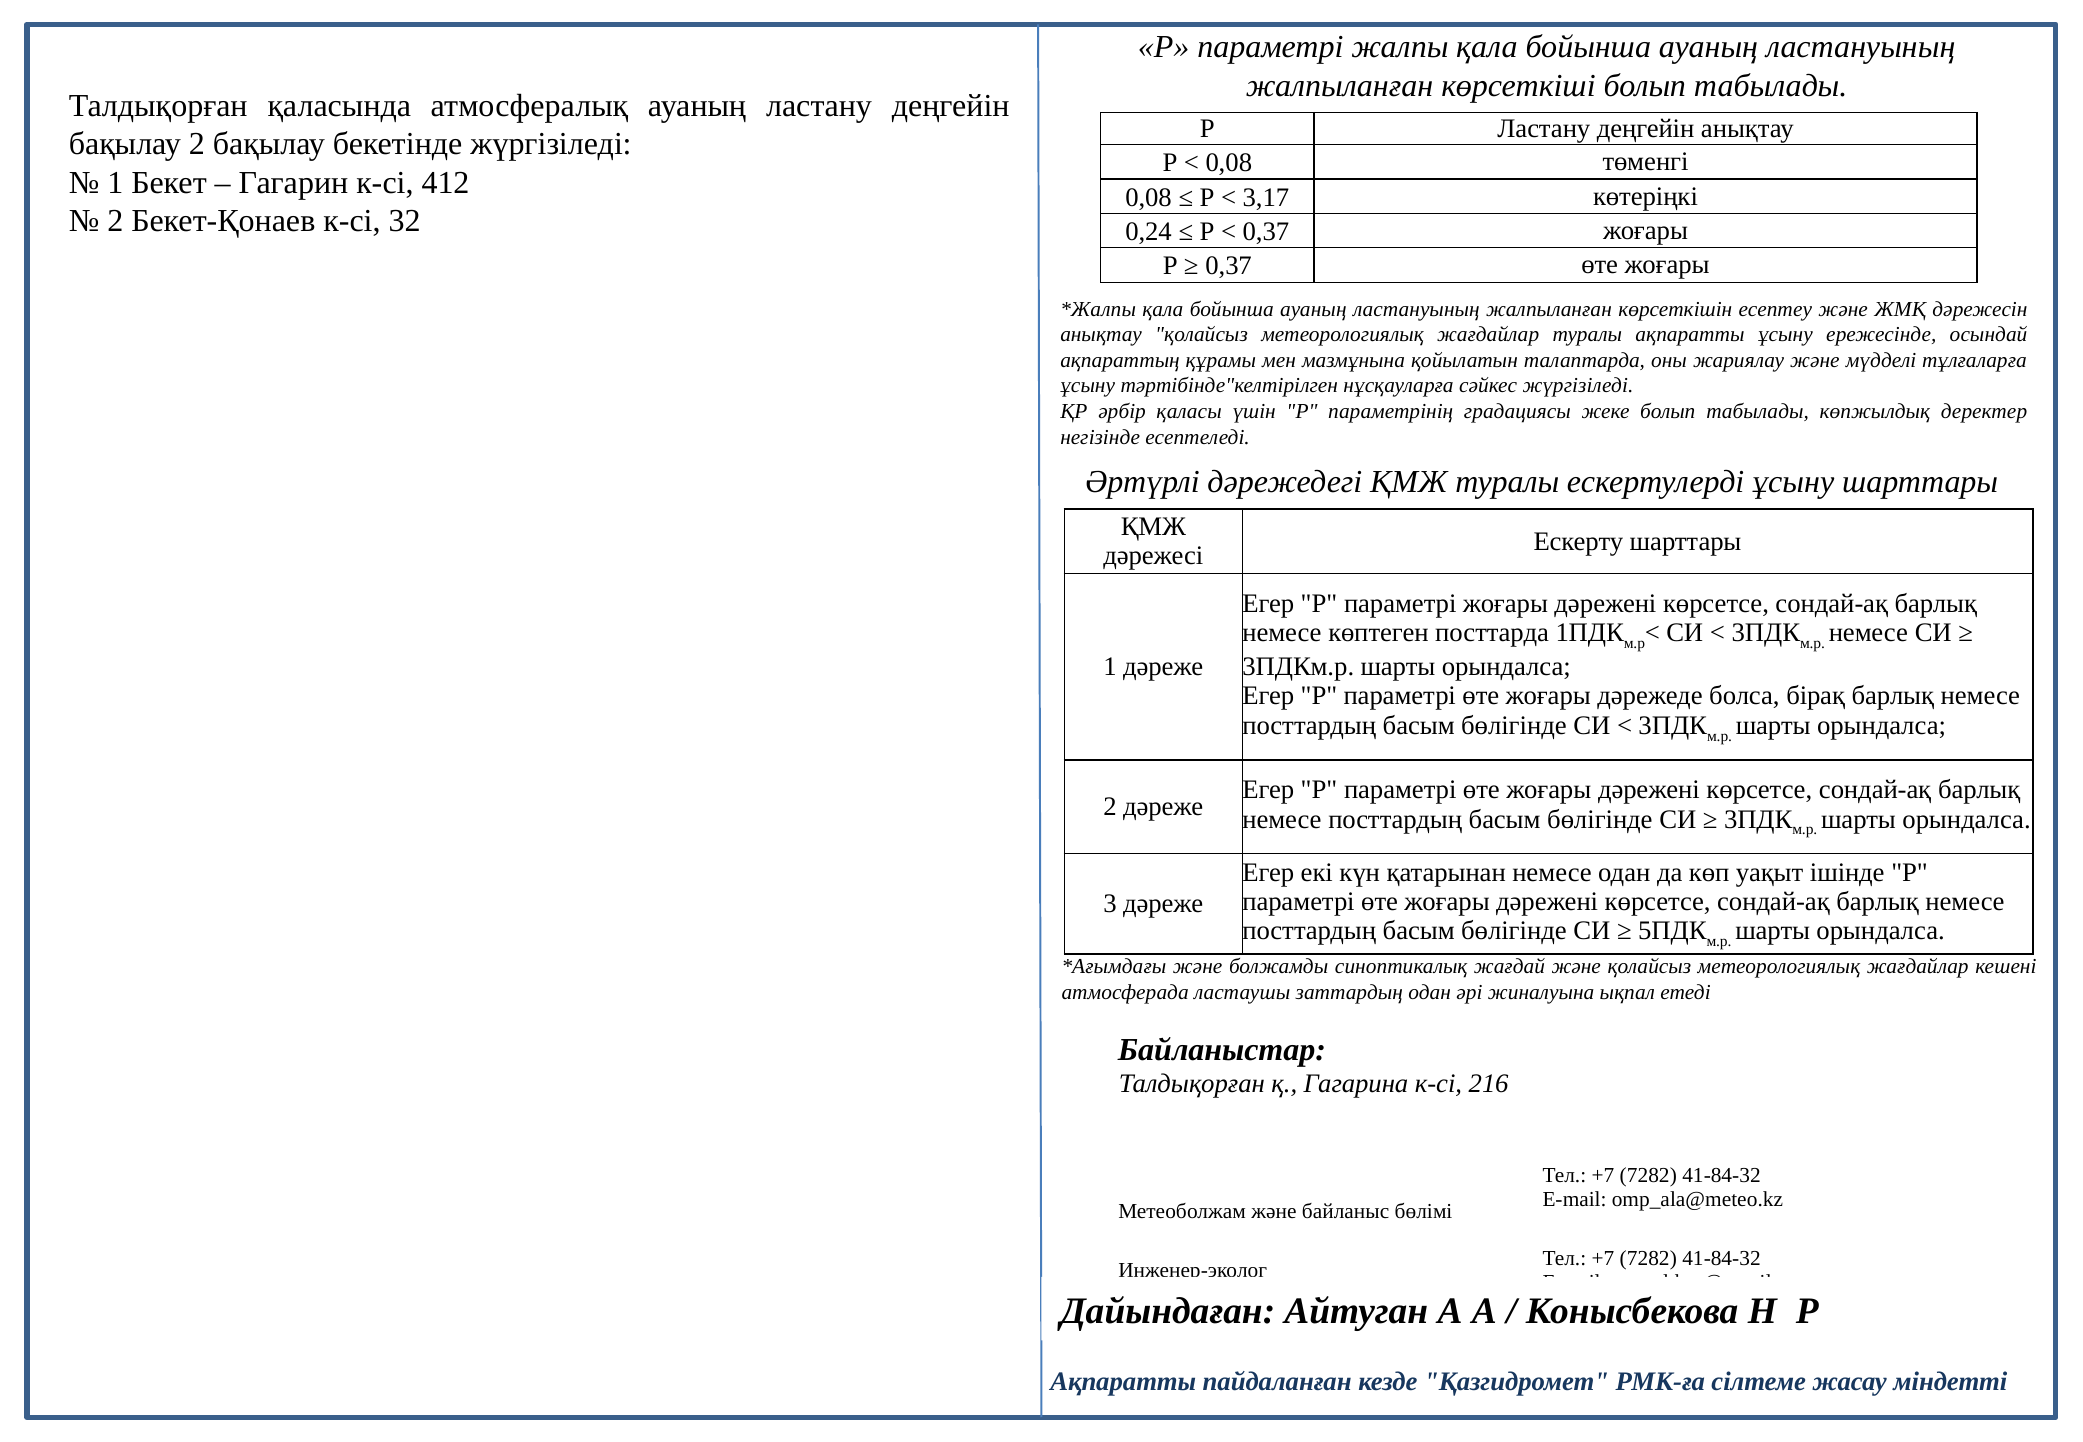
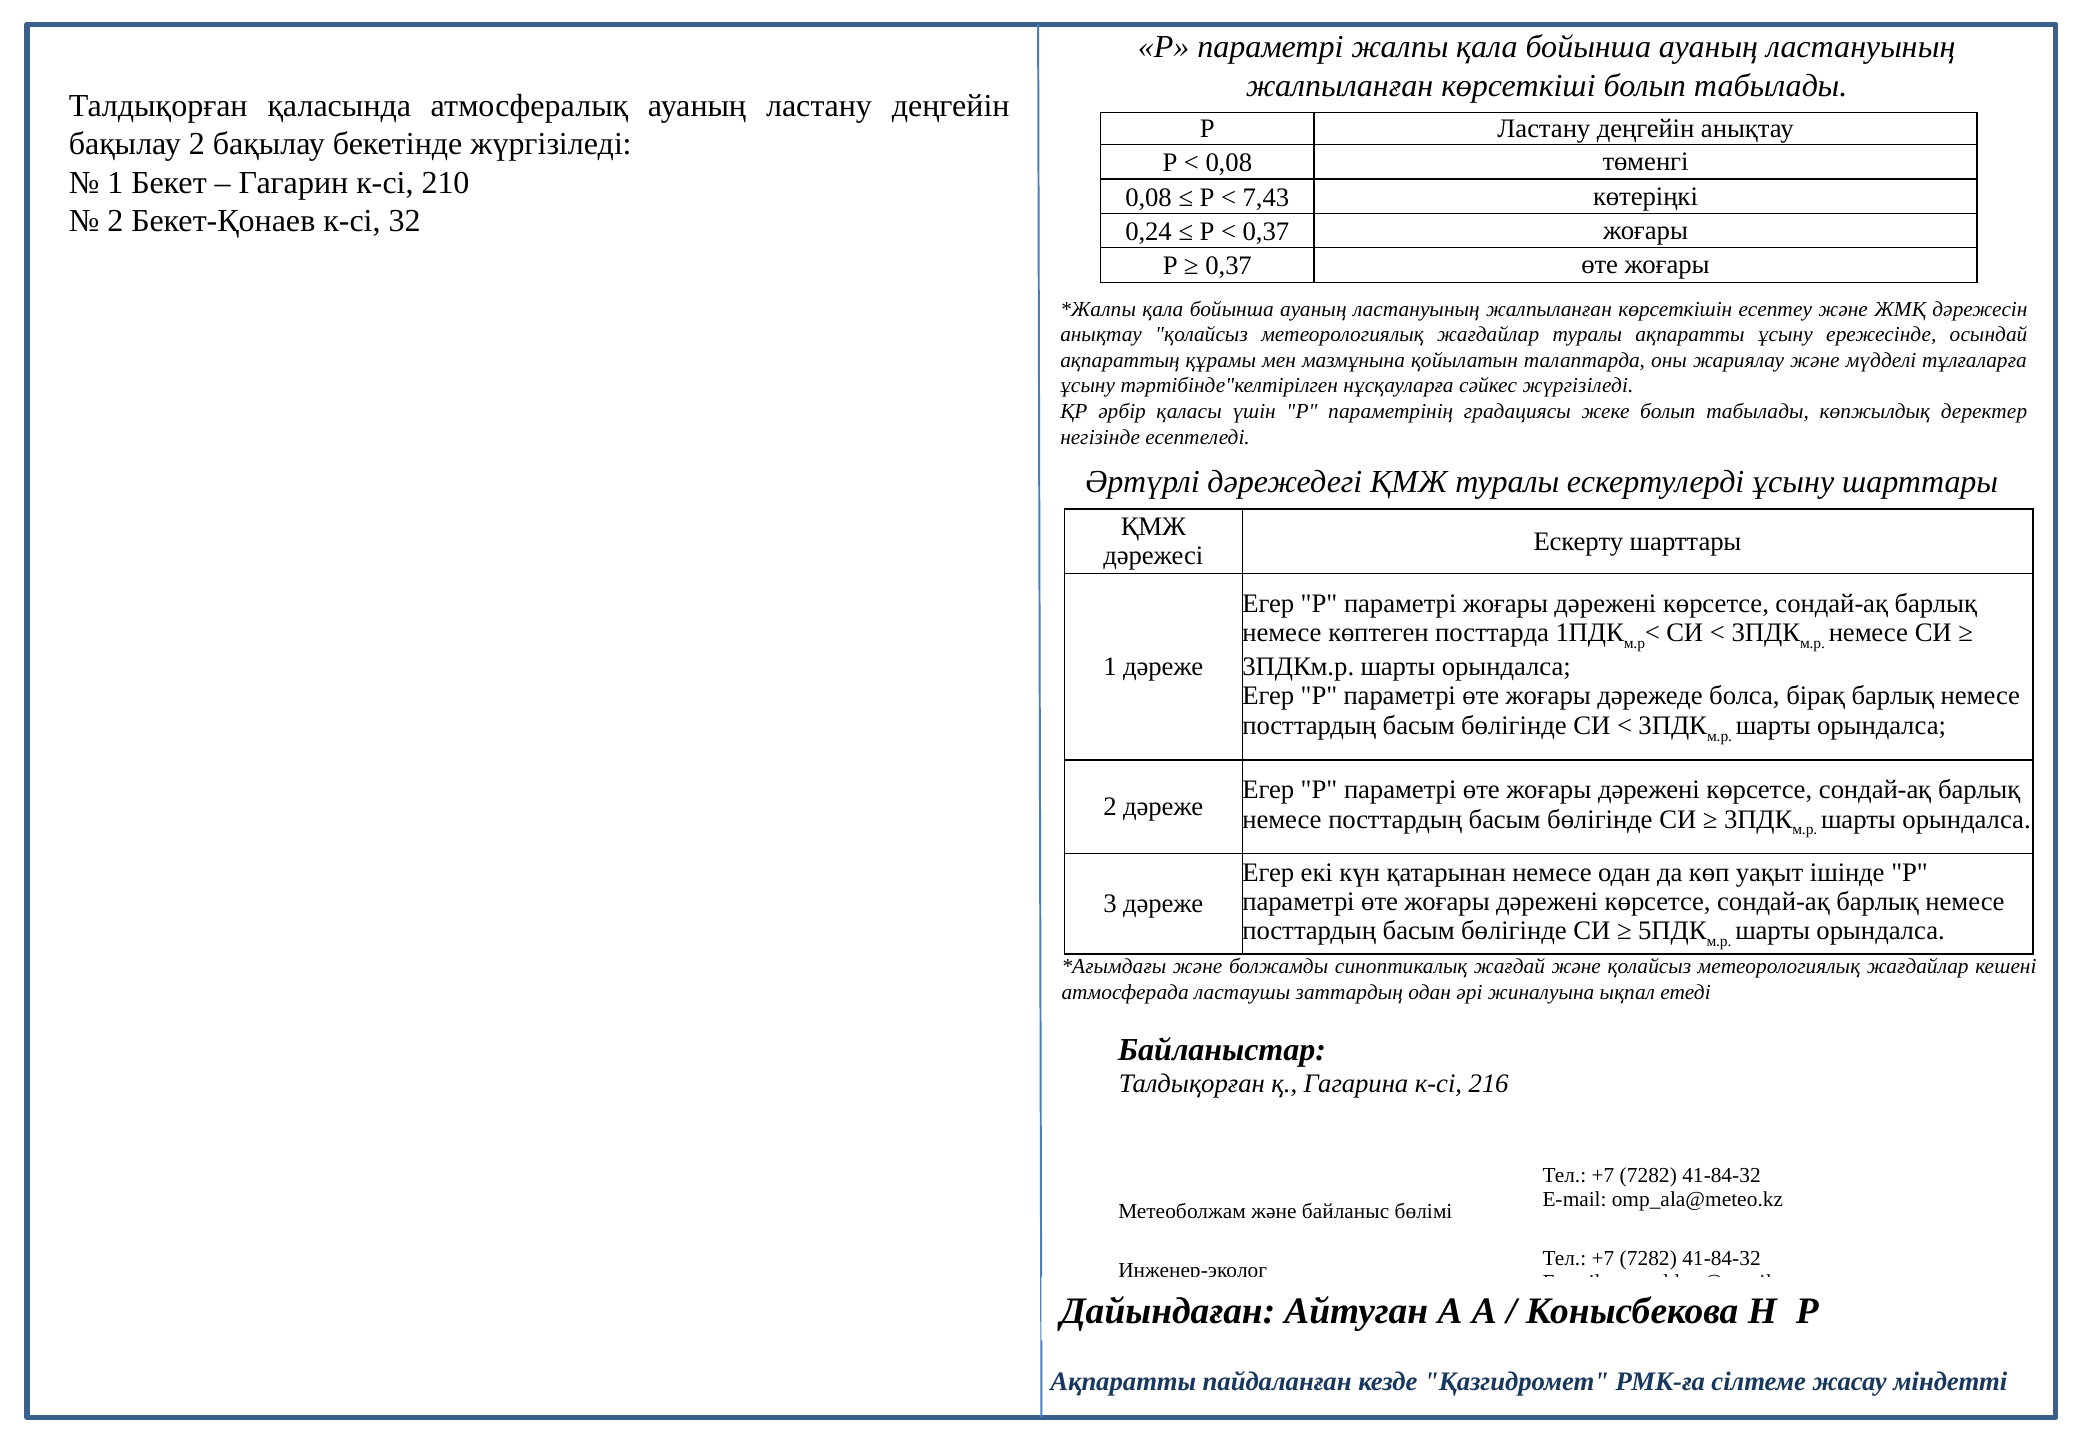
412: 412 -> 210 (446, 183)
3,17: 3,17 -> 7,43 (1266, 197)
